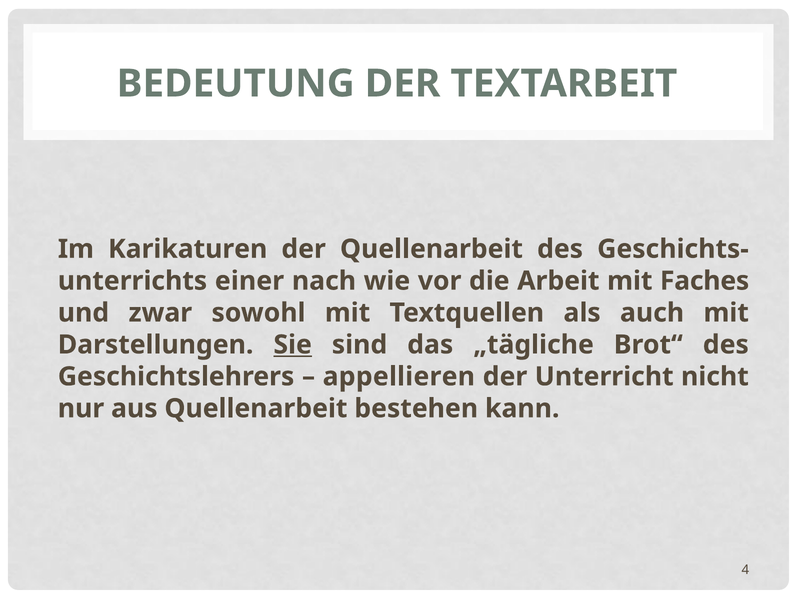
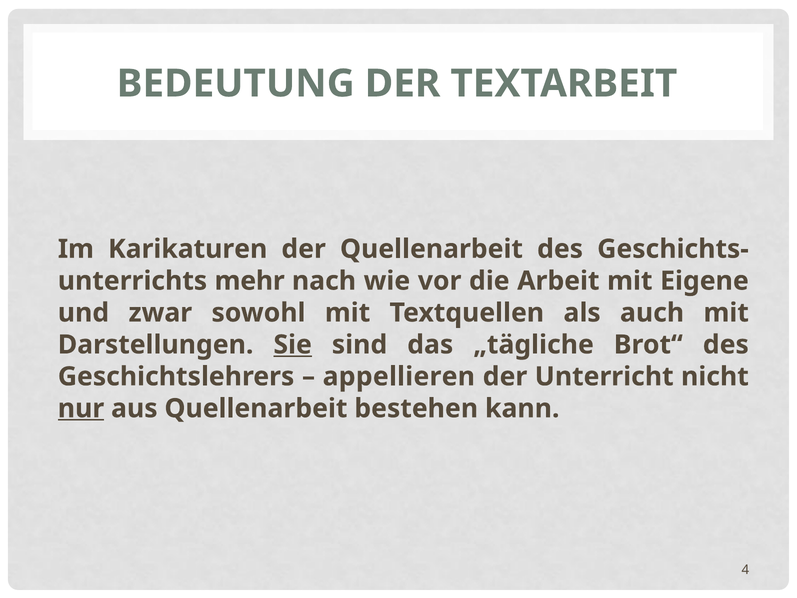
einer: einer -> mehr (250, 281)
Faches: Faches -> Eigene (704, 281)
nur underline: none -> present (81, 408)
